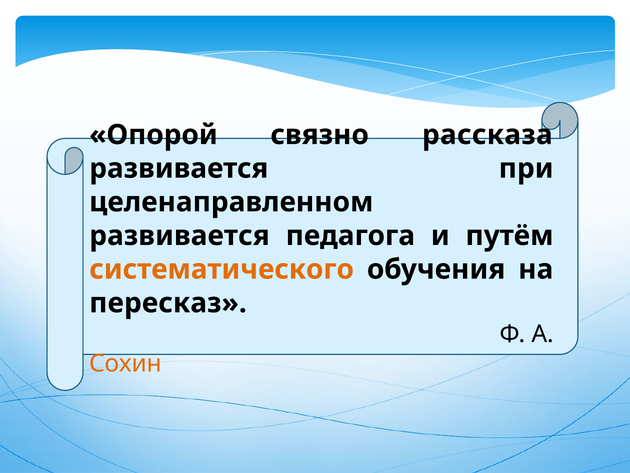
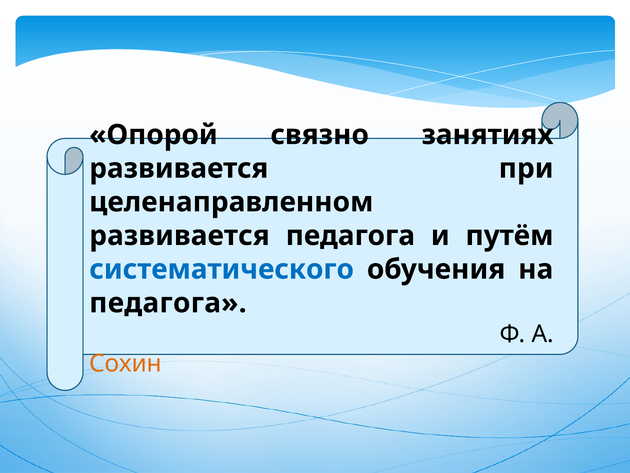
рассказа: рассказа -> занятиях (488, 135)
систематического colour: orange -> blue (222, 269)
пересказ: пересказ -> педагога (168, 303)
